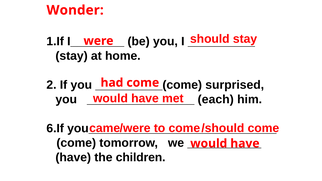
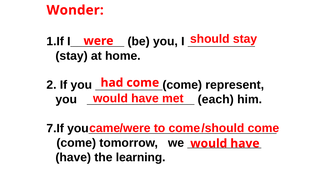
surprised: surprised -> represent (235, 85)
6.If: 6.If -> 7.If (55, 128)
children: children -> learning (141, 157)
